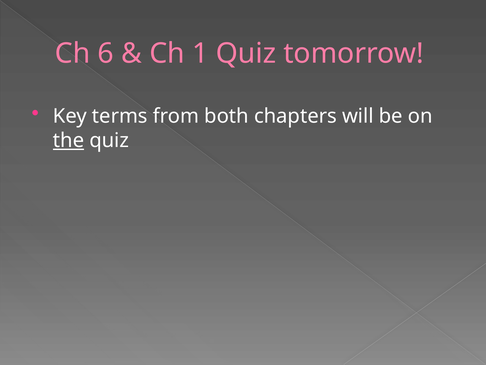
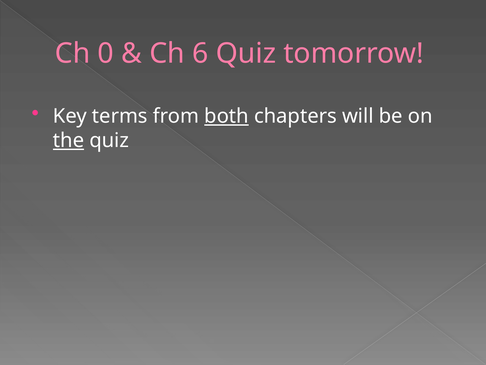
6: 6 -> 0 (106, 53)
1: 1 -> 6 (200, 53)
both underline: none -> present (227, 116)
